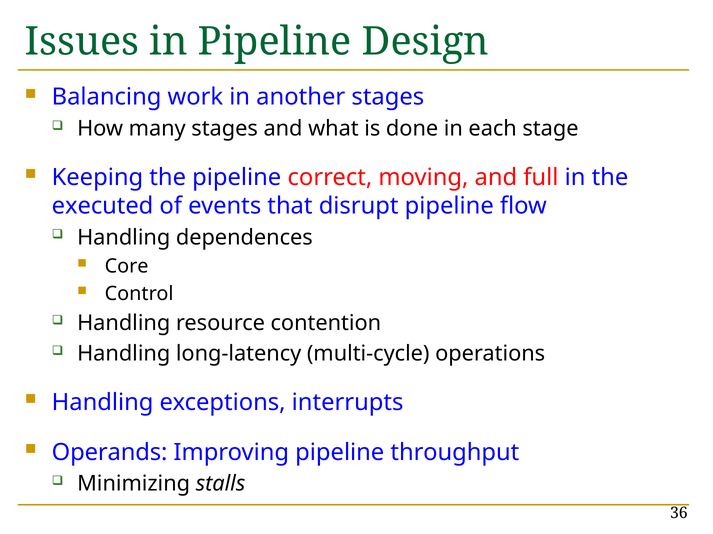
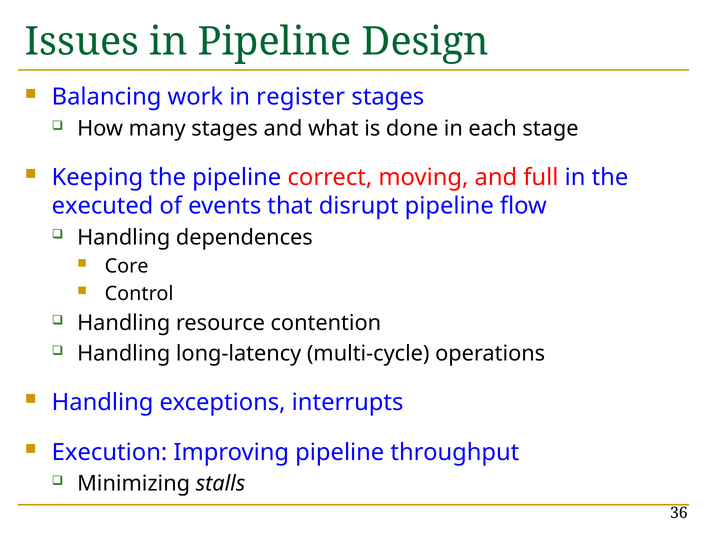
another: another -> register (301, 97)
Operands: Operands -> Execution (110, 453)
